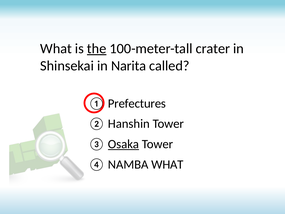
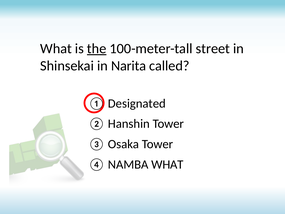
crater: crater -> street (213, 49)
Prefectures: Prefectures -> Designated (137, 103)
Osaka underline: present -> none (124, 144)
